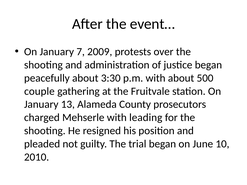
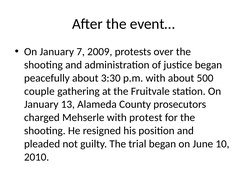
leading: leading -> protest (146, 118)
